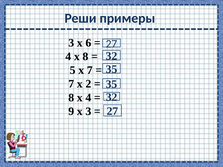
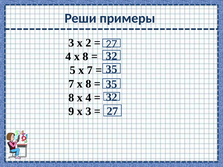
6: 6 -> 2 (88, 43)
7 х 2: 2 -> 8 (88, 84)
